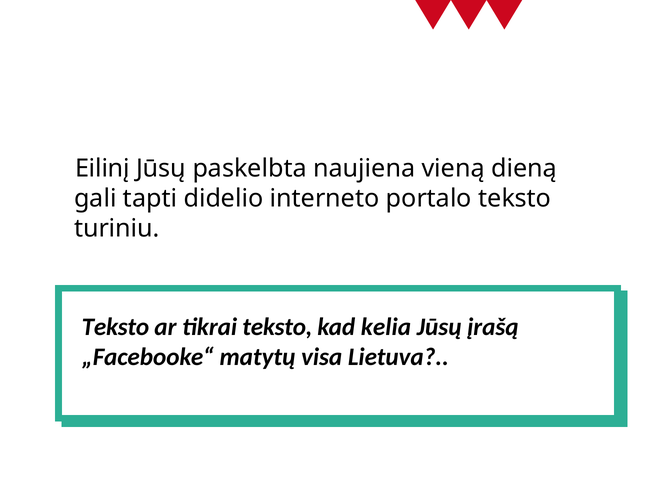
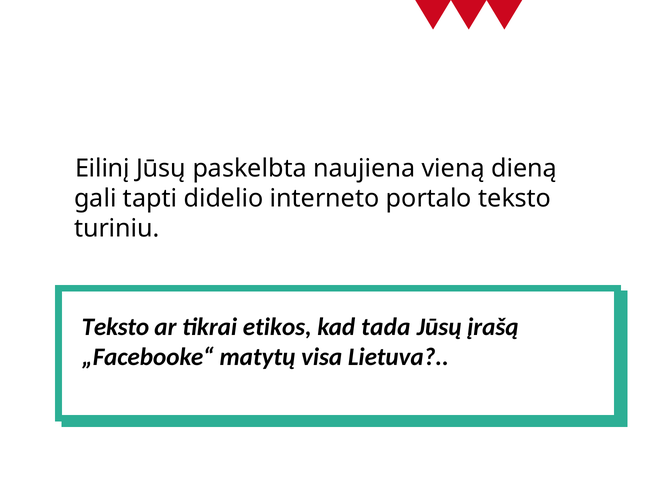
tikrai teksto: teksto -> etikos (277, 327)
kelia: kelia -> tada (386, 327)
